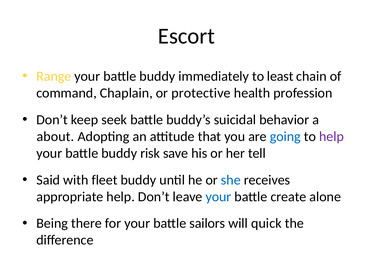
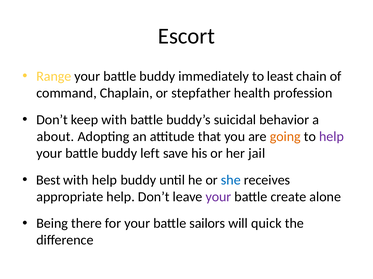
protective: protective -> stepfather (201, 93)
keep seek: seek -> with (114, 120)
going colour: blue -> orange (285, 137)
risk: risk -> left (150, 154)
tell: tell -> jail (257, 154)
Said: Said -> Best (48, 180)
with fleet: fleet -> help (104, 180)
your colour: blue -> purple (218, 197)
